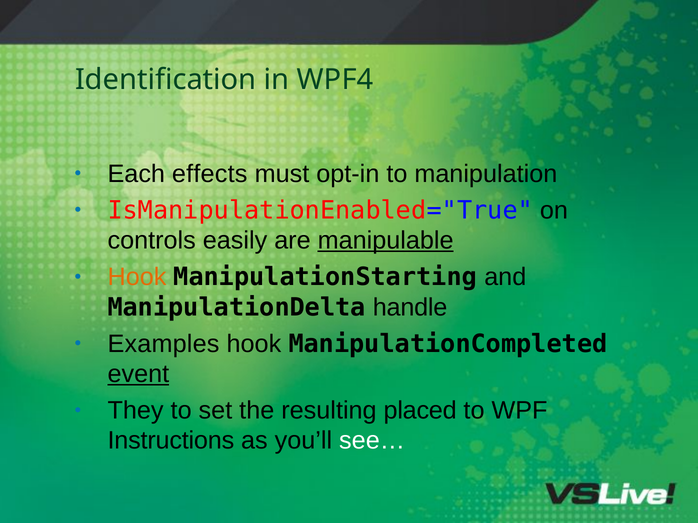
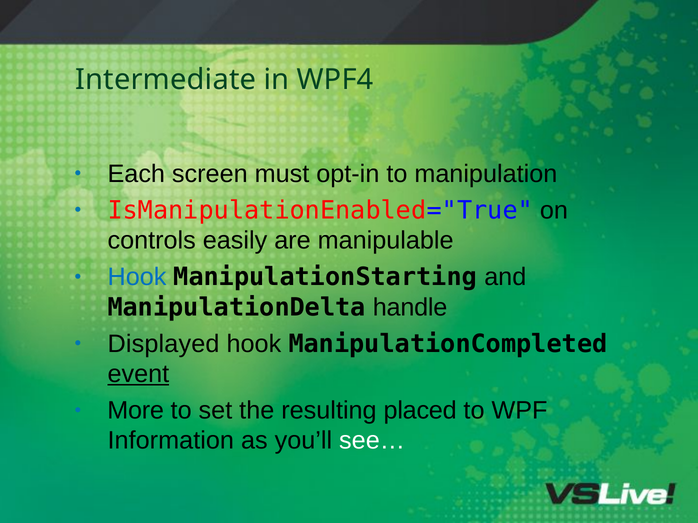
Identification: Identification -> Intermediate (166, 80)
effects: effects -> screen (210, 174)
manipulable underline: present -> none (386, 241)
Hook colour: orange -> blue (137, 277)
Examples: Examples -> Displayed (164, 344)
They: They -> More (136, 411)
Instructions: Instructions -> Information (171, 441)
